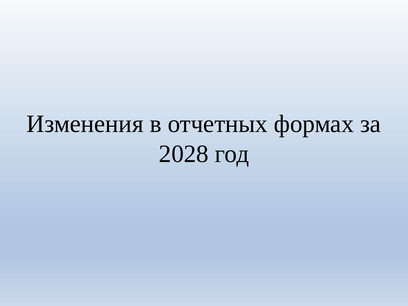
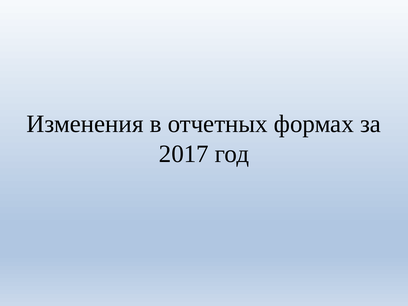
2028: 2028 -> 2017 (184, 154)
